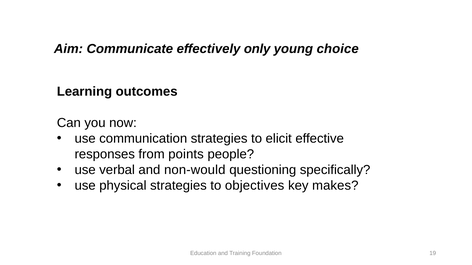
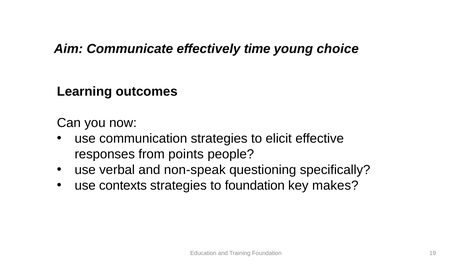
only: only -> time (257, 49)
non-would: non-would -> non-speak (195, 170)
physical: physical -> contexts (123, 186)
to objectives: objectives -> foundation (255, 186)
